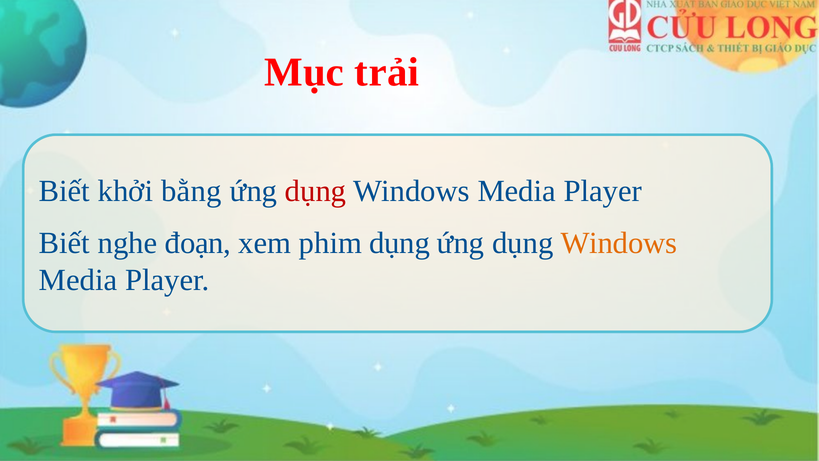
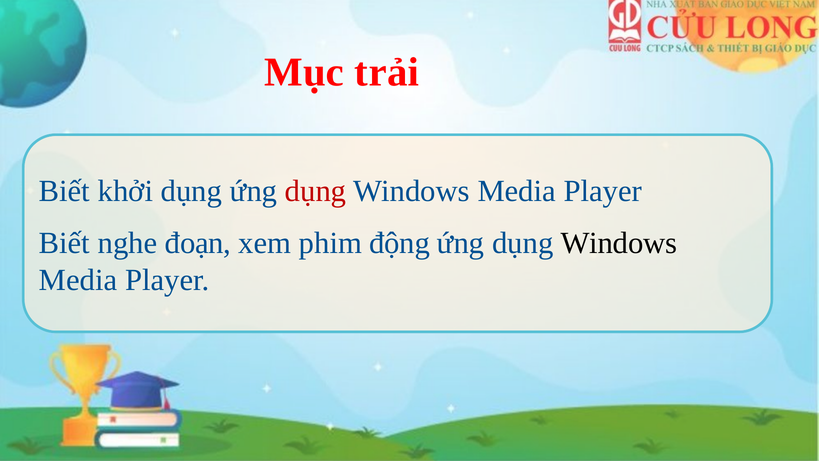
khởi bằng: bằng -> dụng (191, 191)
phim dụng: dụng -> động (400, 243)
Windows colour: orange -> black (619, 243)
